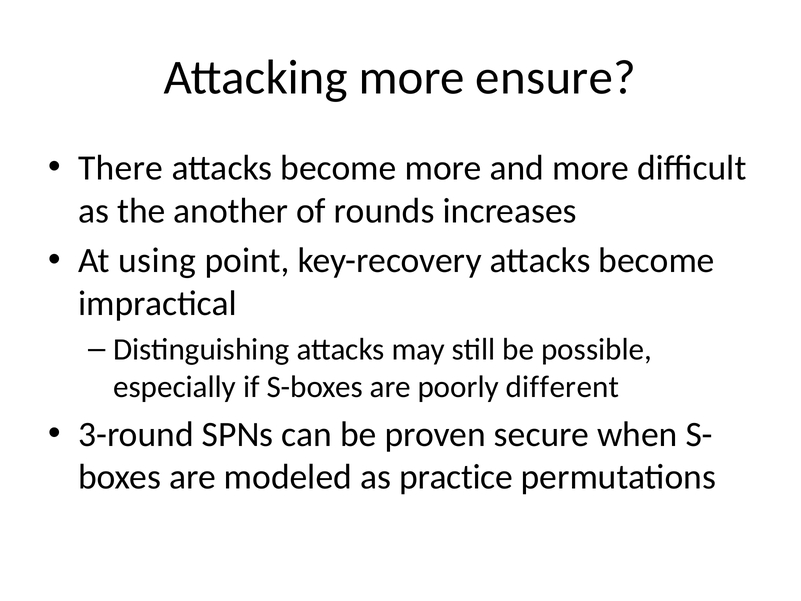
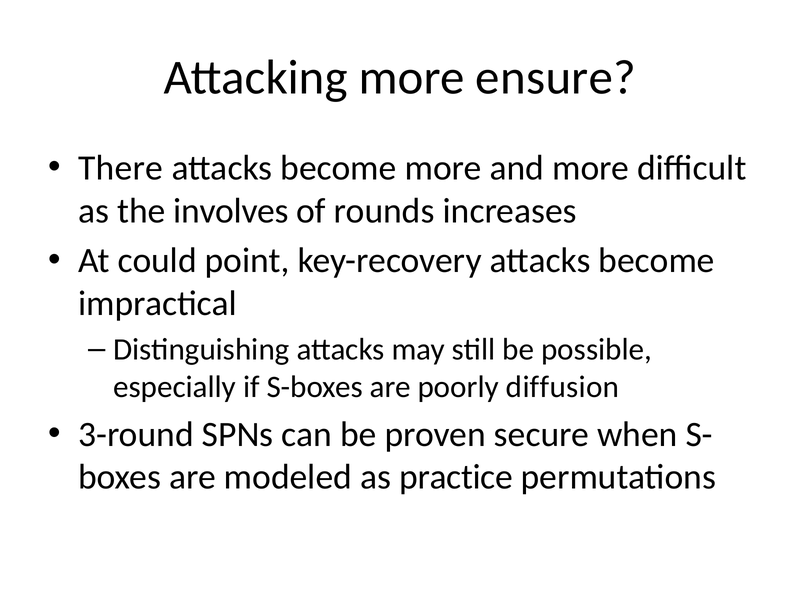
another: another -> involves (231, 211)
using: using -> could (157, 261)
different: different -> diffusion (563, 387)
